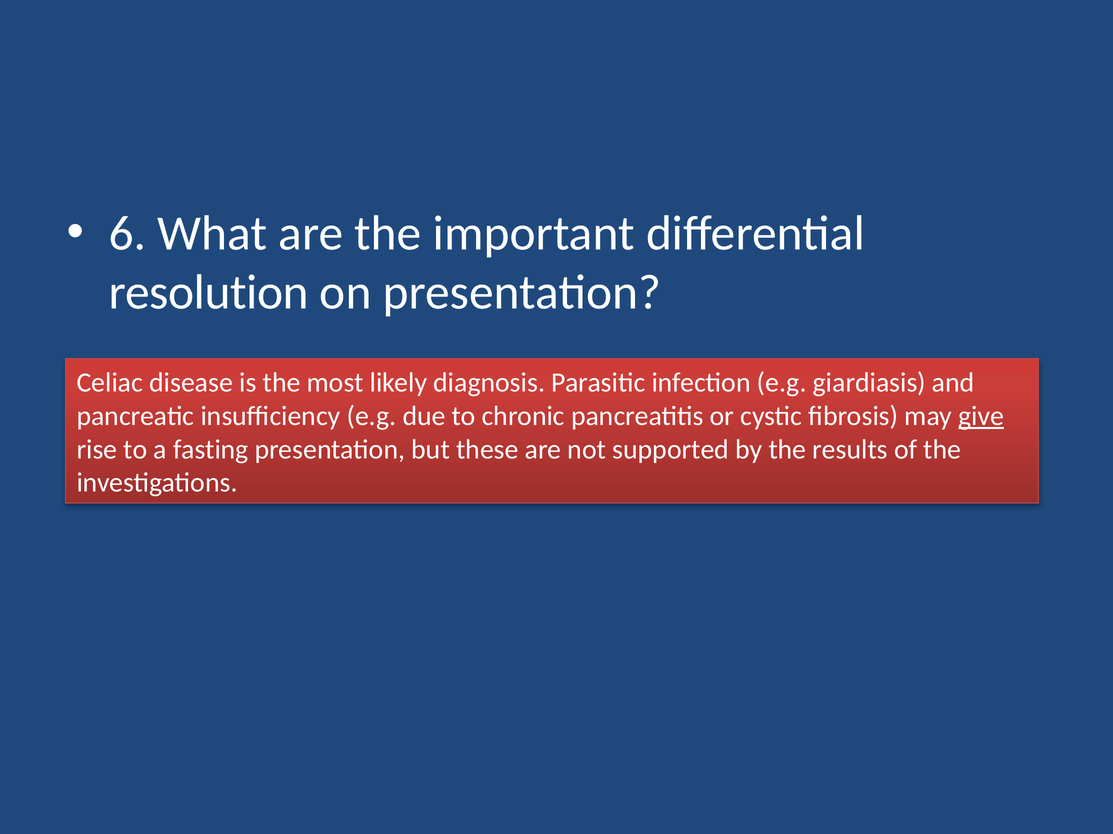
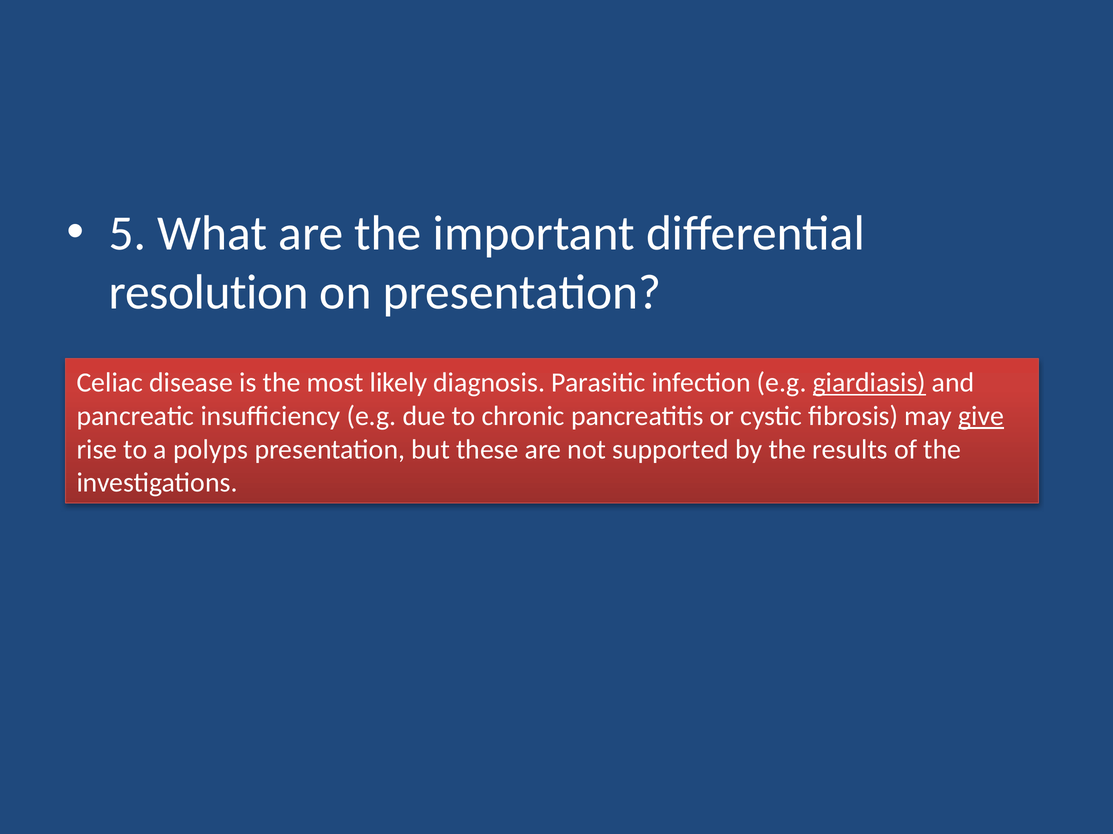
6: 6 -> 5 (127, 234)
giardiasis underline: none -> present (869, 383)
fasting: fasting -> polyps (211, 450)
